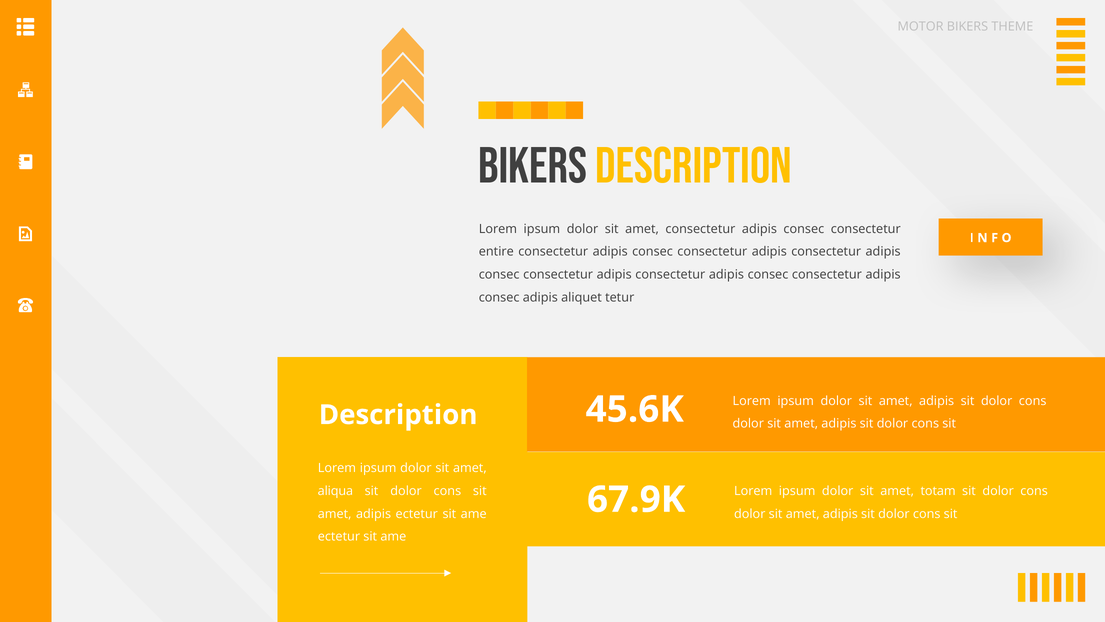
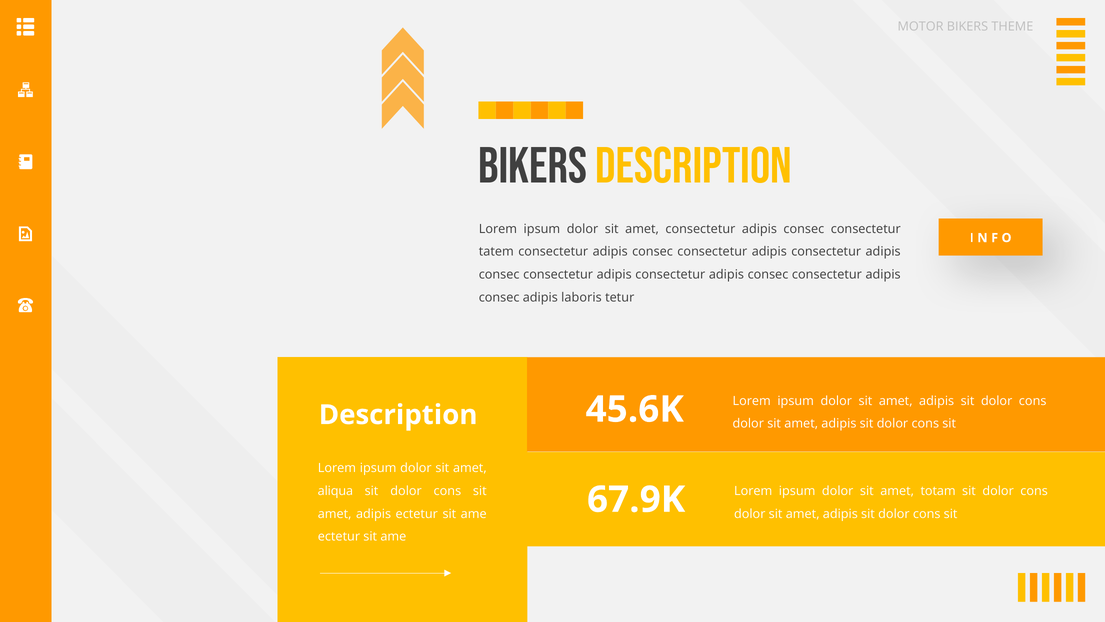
entire: entire -> tatem (496, 252)
aliquet: aliquet -> laboris (581, 297)
